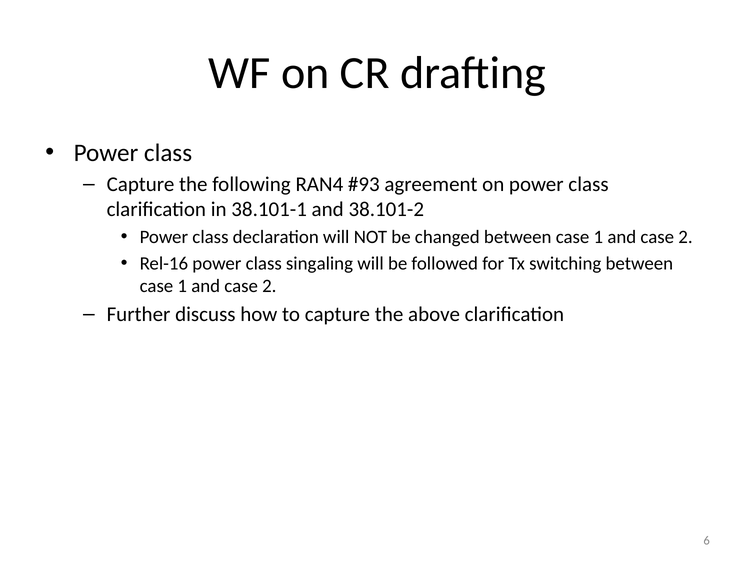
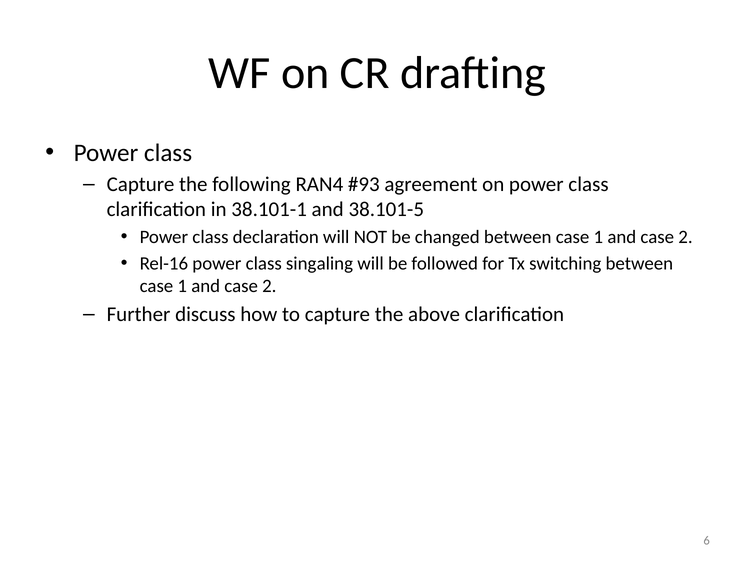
38.101-2: 38.101-2 -> 38.101-5 (386, 210)
